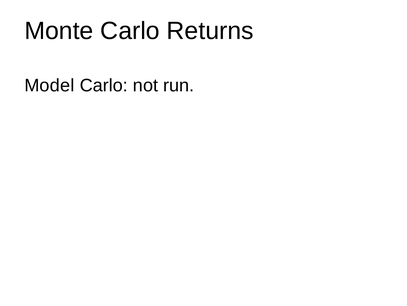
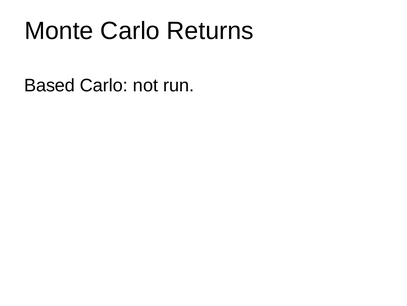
Model: Model -> Based (50, 85)
